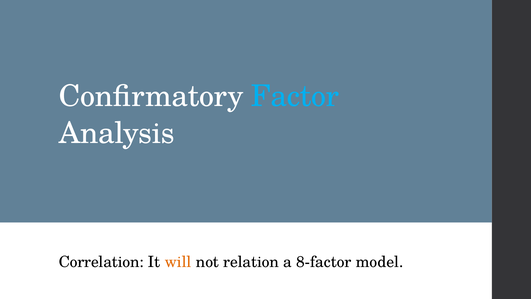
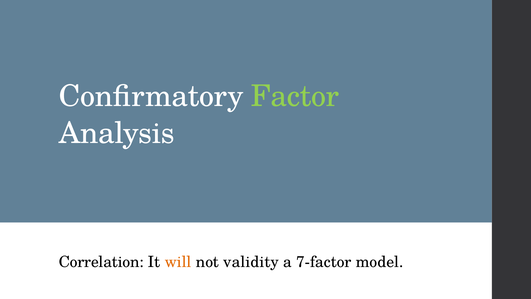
Factor colour: light blue -> light green (295, 96)
relation: relation -> validity (251, 262)
8-factor: 8-factor -> 7-factor (324, 262)
